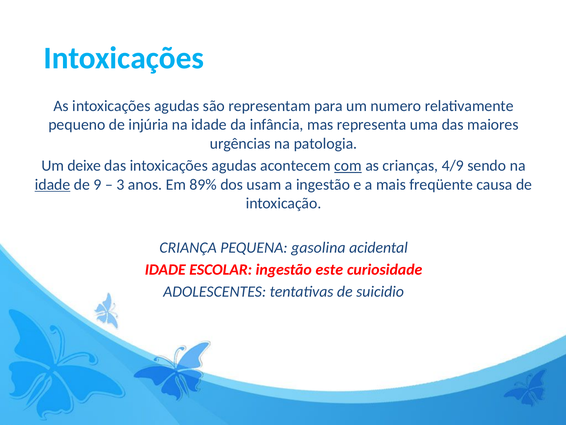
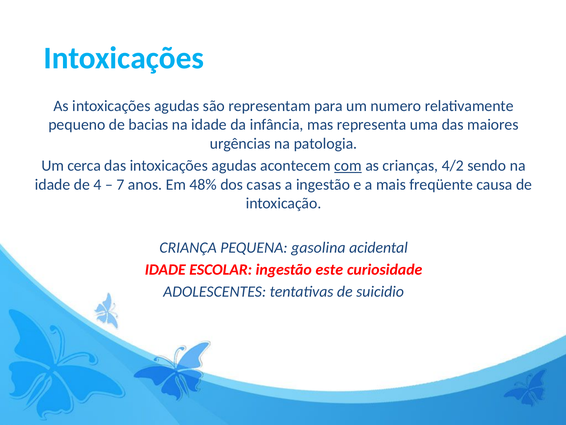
injúria: injúria -> bacias (149, 125)
deixe: deixe -> cerca (84, 165)
4/9: 4/9 -> 4/2 (453, 165)
idade underline: present -> none (53, 184)
9: 9 -> 4 (97, 184)
3: 3 -> 7 (120, 184)
89%: 89% -> 48% (203, 184)
usam: usam -> casas (264, 184)
